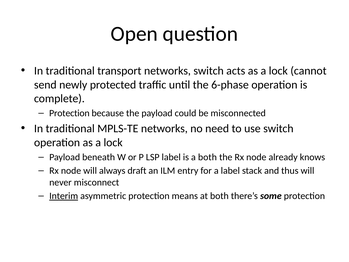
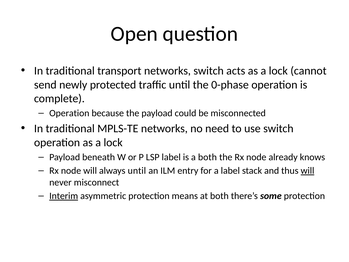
6-phase: 6-phase -> 0-phase (230, 85)
Protection: Protection -> Operation (69, 113)
always draft: draft -> until (137, 171)
will underline: none -> present (307, 171)
